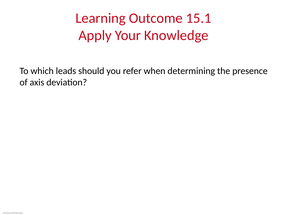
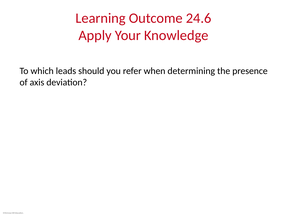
15.1: 15.1 -> 24.6 (199, 18)
